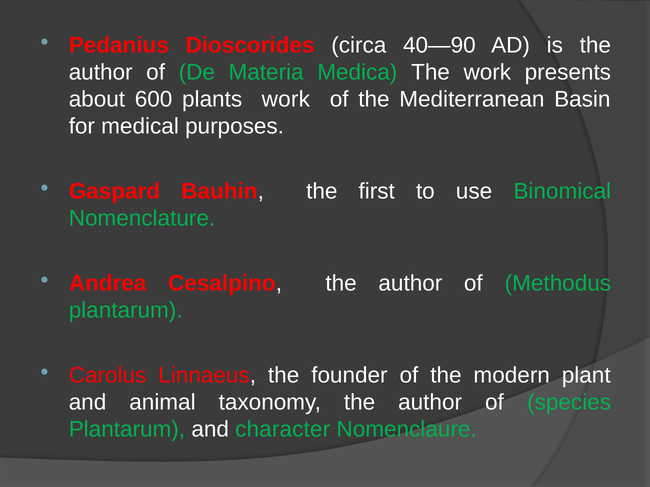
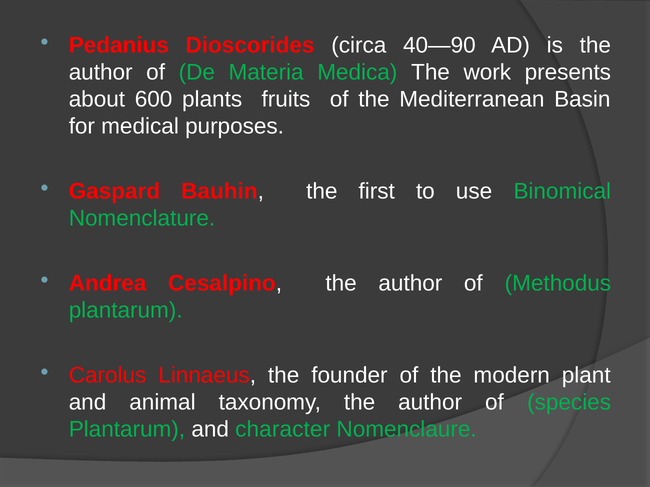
plants work: work -> fruits (286, 100)
